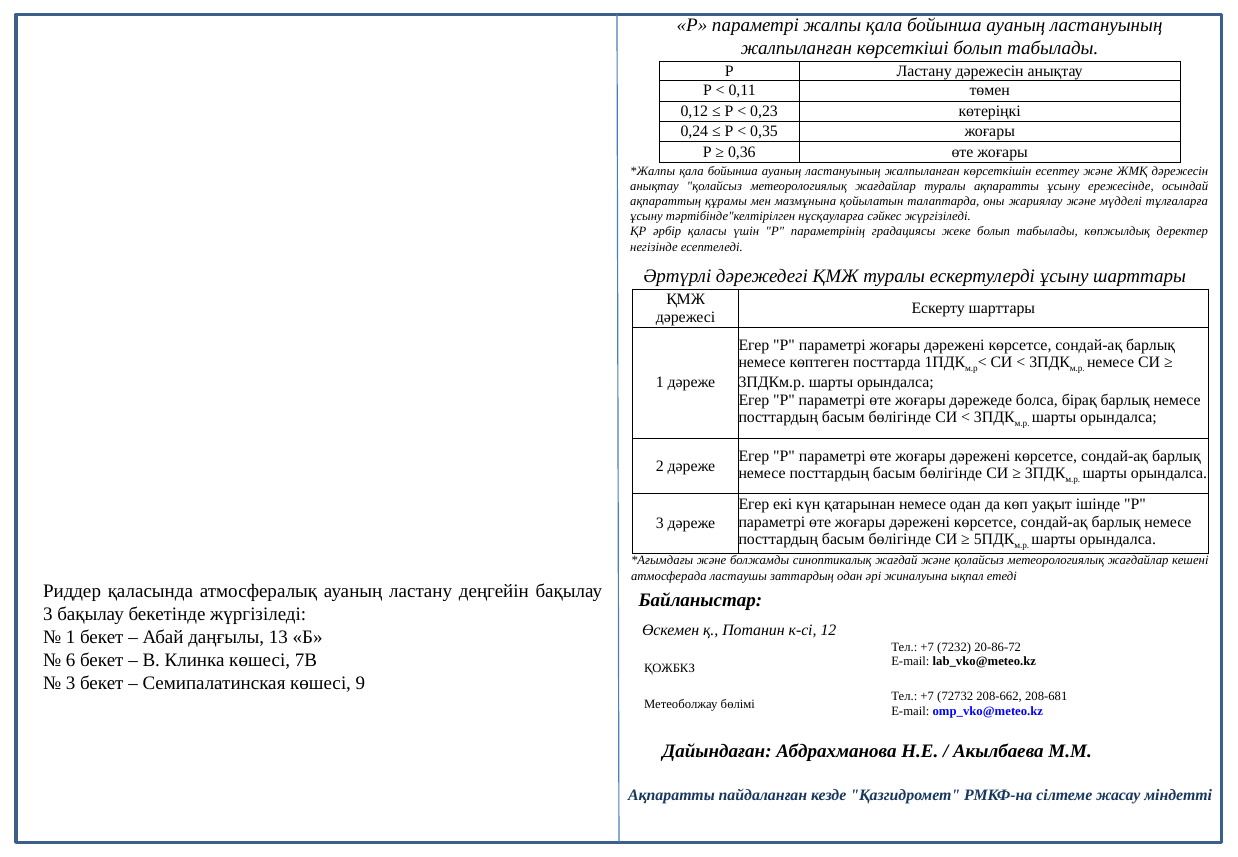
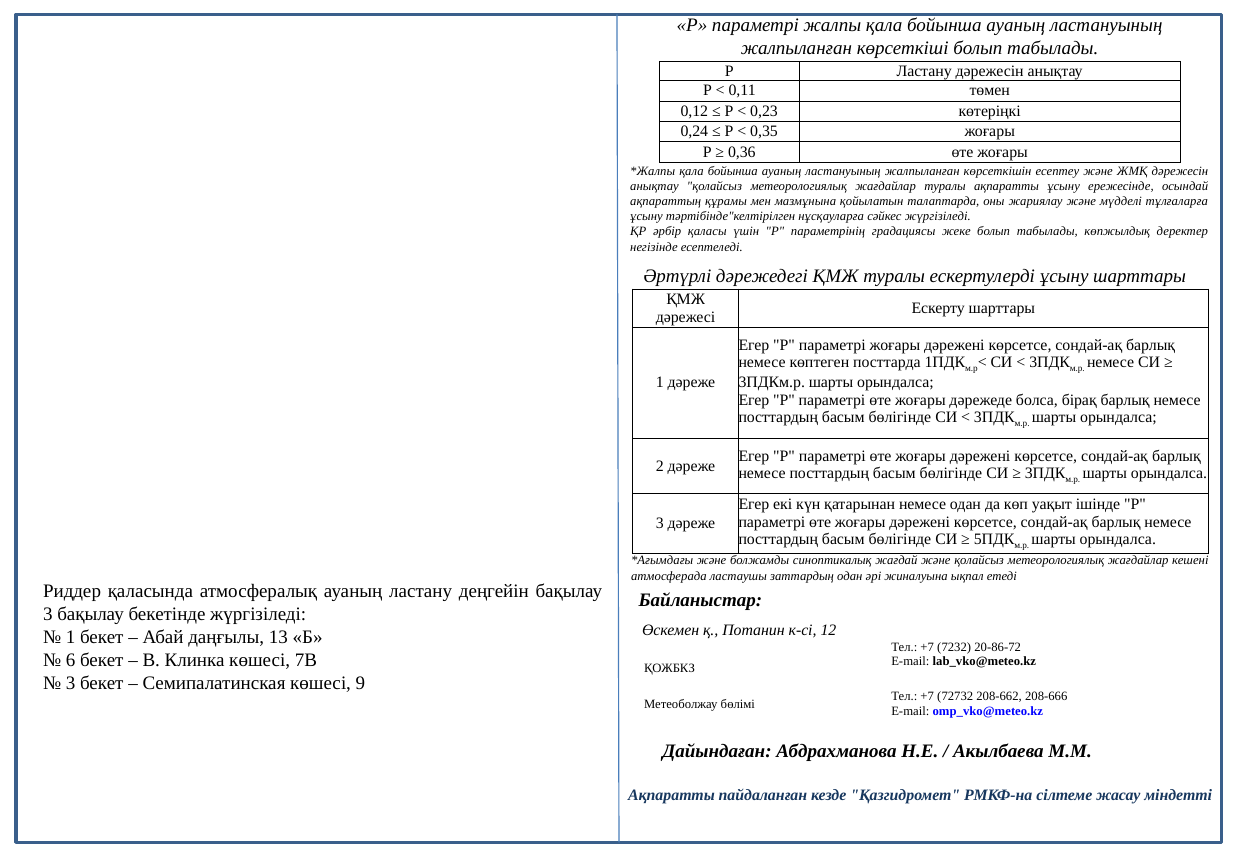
208-681: 208-681 -> 208-666 (1046, 697)
